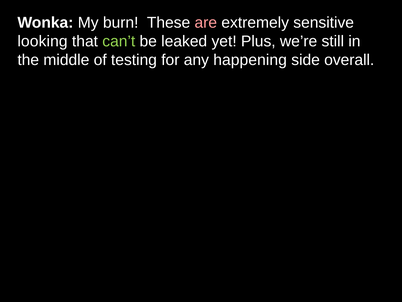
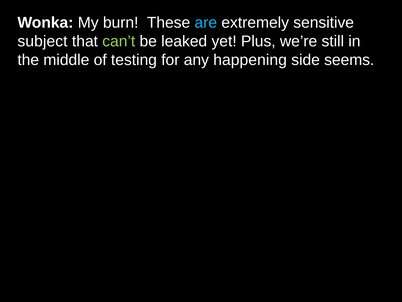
are colour: pink -> light blue (206, 23)
looking: looking -> subject (43, 41)
overall: overall -> seems (349, 60)
